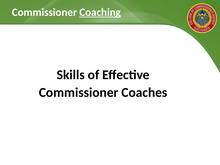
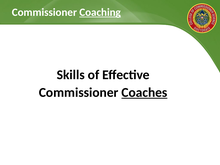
Coaches underline: none -> present (144, 92)
